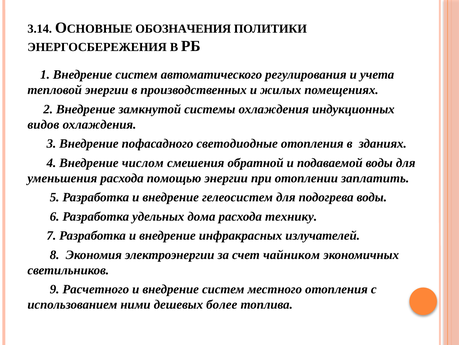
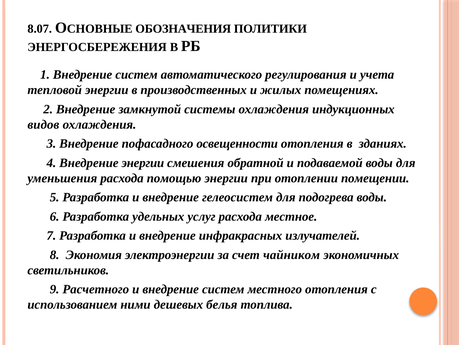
3.14: 3.14 -> 8.07 (40, 29)
светодиодные: светодиодные -> освещенности (237, 143)
Внедрение числом: числом -> энергии (143, 163)
заплатить: заплатить -> помещении (375, 178)
дома: дома -> услуг (201, 216)
технику: технику -> местное (291, 216)
более: более -> белья (222, 304)
